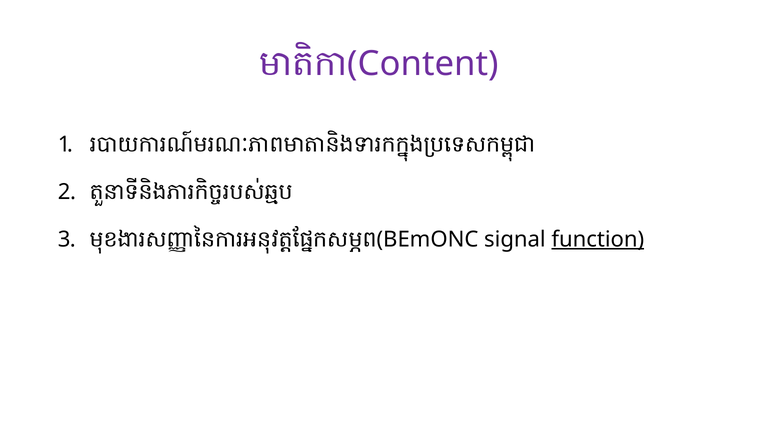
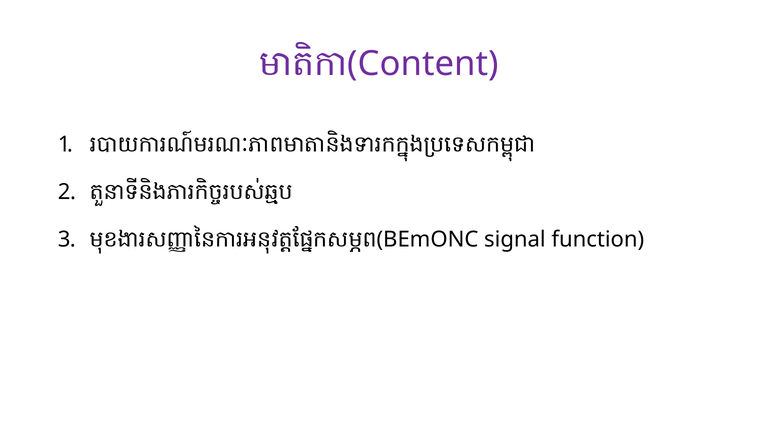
function underline: present -> none (598, 240)
